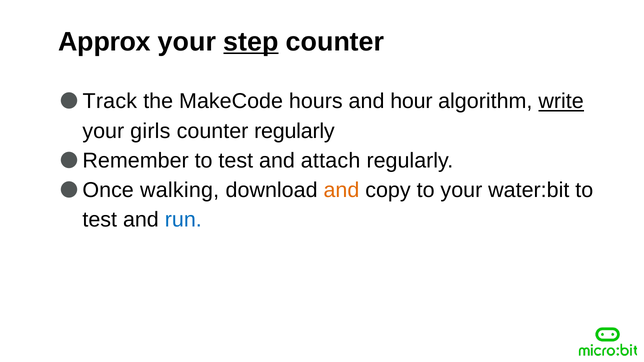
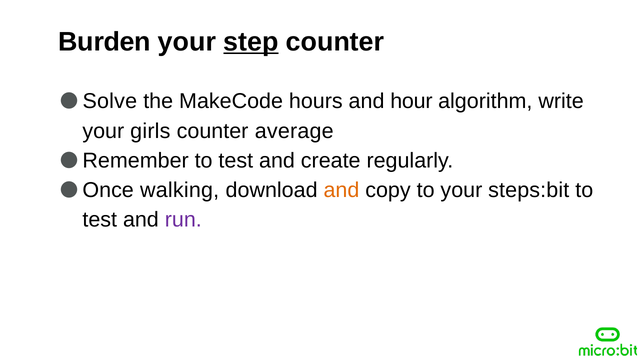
Approx: Approx -> Burden (105, 42)
Track: Track -> Solve (110, 101)
write underline: present -> none (561, 101)
counter regularly: regularly -> average (294, 131)
attach: attach -> create (331, 161)
water:bit: water:bit -> steps:bit (529, 190)
run colour: blue -> purple (183, 220)
